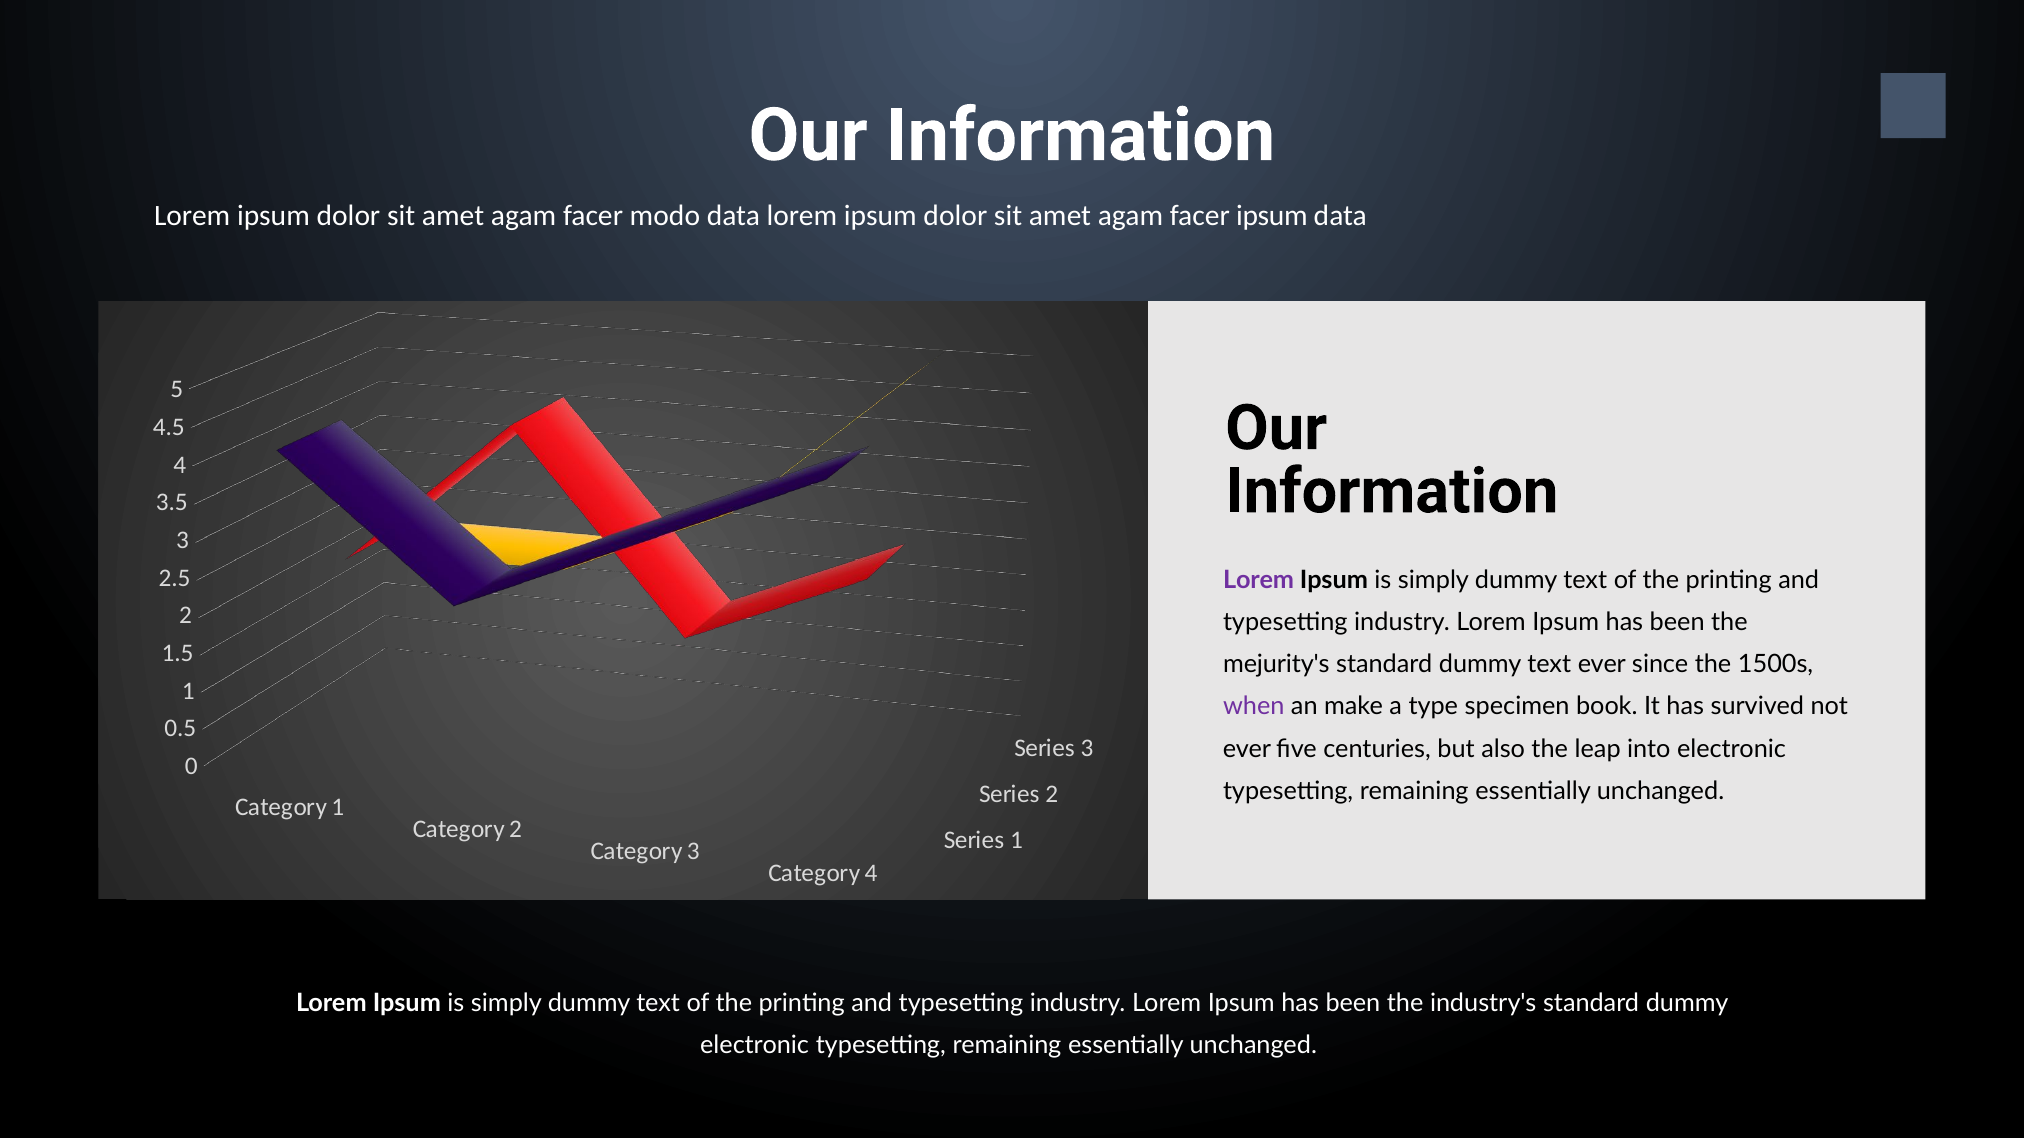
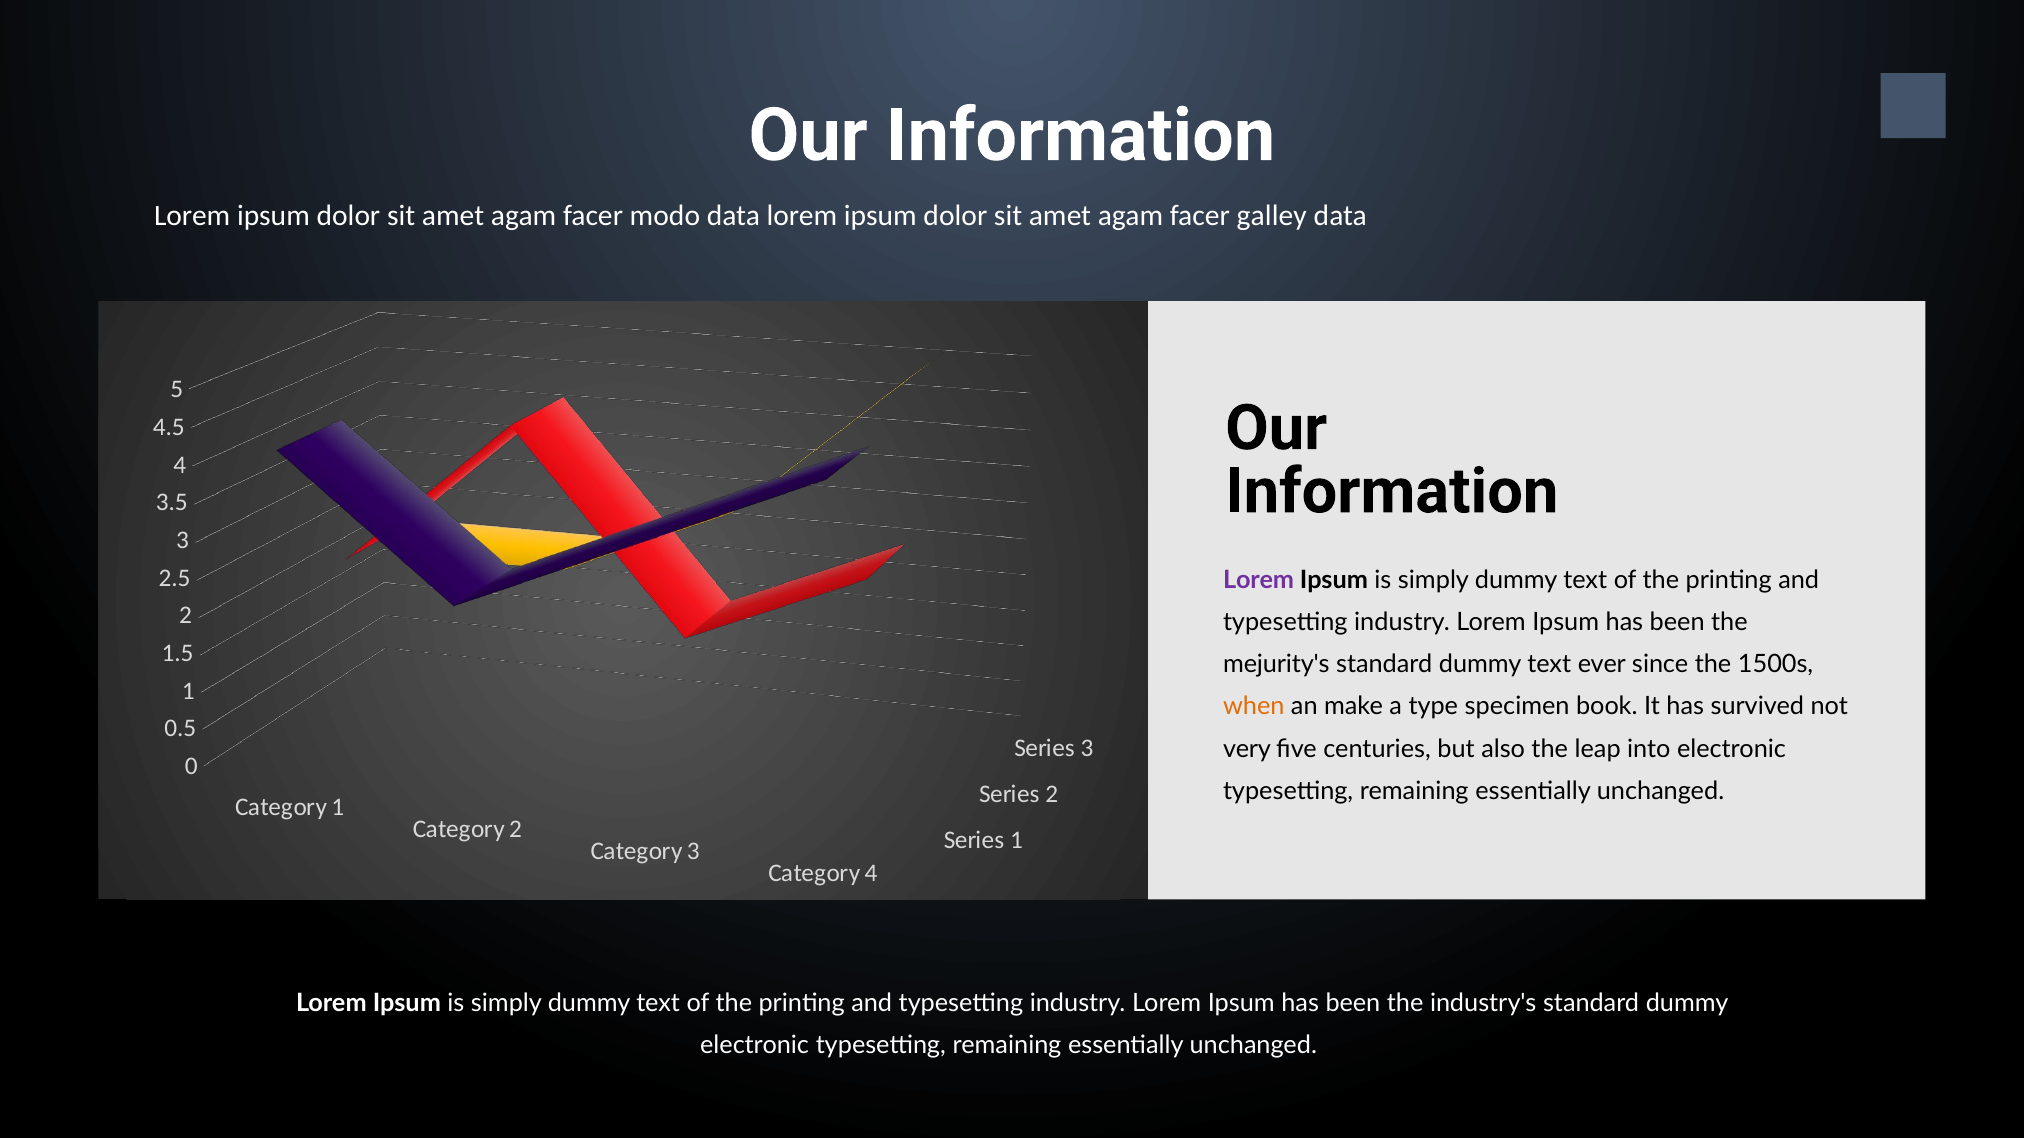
ipsum: ipsum -> galley (1272, 216)
when colour: purple -> orange (1254, 707)
ever: ever -> very (1247, 749)
